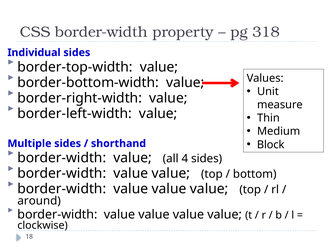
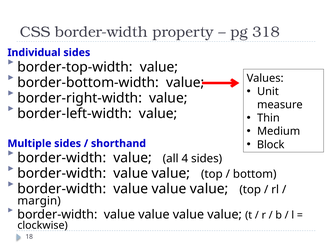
around: around -> margin (39, 201)
